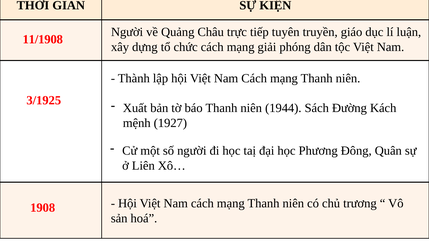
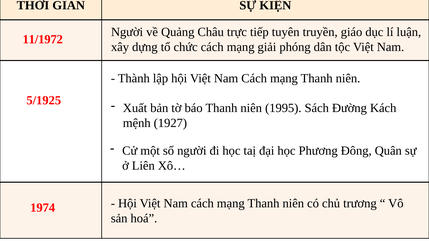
11/1908: 11/1908 -> 11/1972 (43, 39)
3/1925: 3/1925 -> 5/1925 (44, 100)
1944: 1944 -> 1995 (283, 108)
1908: 1908 -> 1974 (43, 208)
